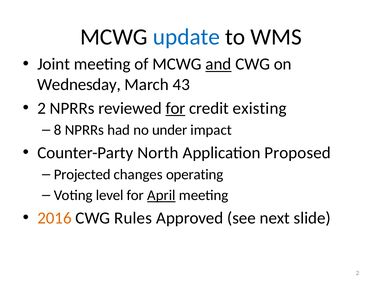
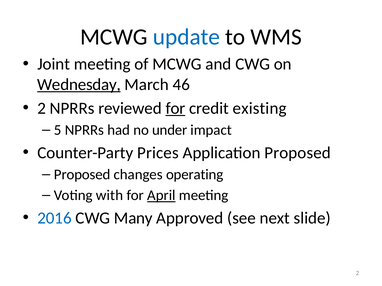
and underline: present -> none (218, 64)
Wednesday underline: none -> present (79, 85)
43: 43 -> 46 (181, 85)
8: 8 -> 5 (58, 130)
North: North -> Prices (158, 153)
Projected: Projected -> Proposed (82, 175)
level: level -> with (110, 196)
2016 colour: orange -> blue (54, 218)
Rules: Rules -> Many (133, 218)
